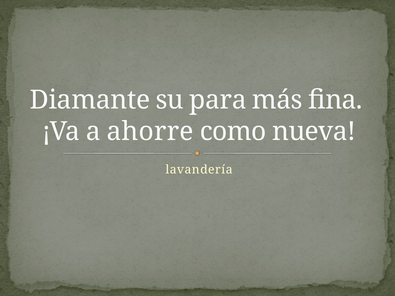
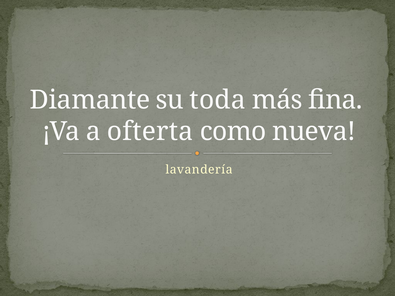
para: para -> toda (218, 100)
ahorre: ahorre -> ofterta (150, 132)
